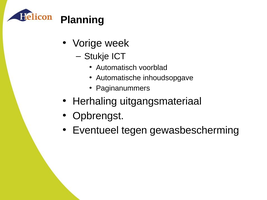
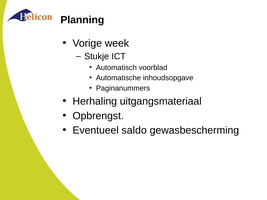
tegen: tegen -> saldo (134, 130)
